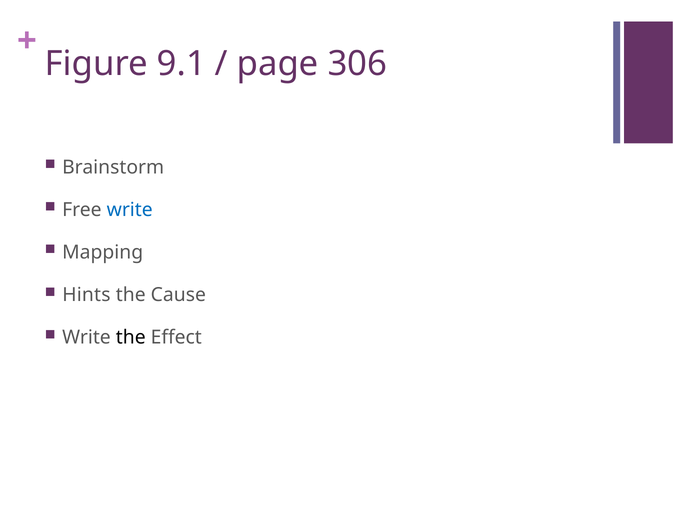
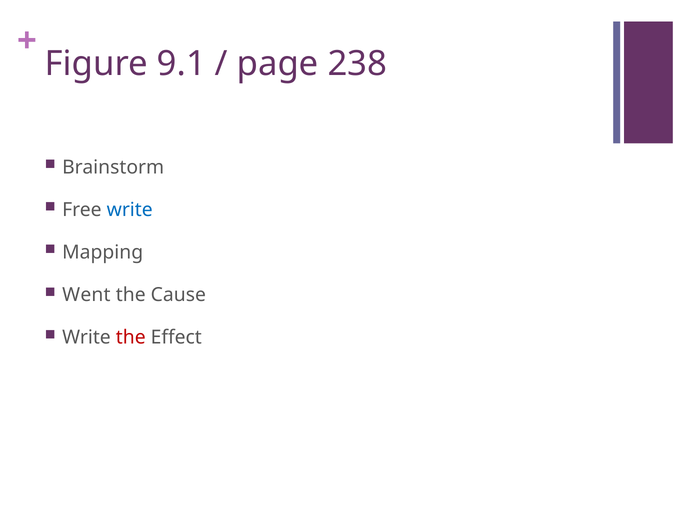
306: 306 -> 238 (357, 64)
Hints: Hints -> Went (86, 294)
the colour: black -> red (131, 337)
